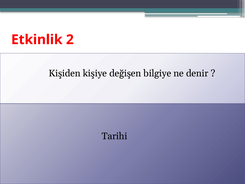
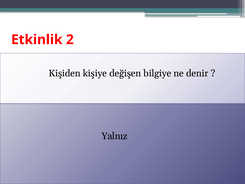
Tarihi: Tarihi -> Yalnız (115, 136)
